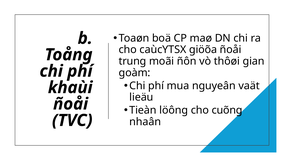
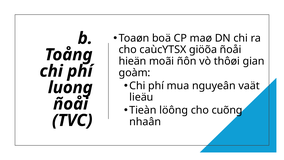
trung: trung -> hieän (133, 61)
khaùi: khaùi -> luong (70, 87)
